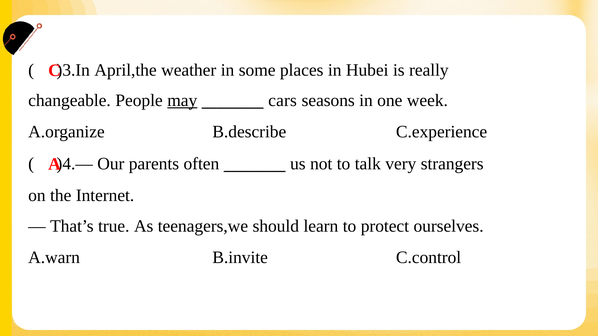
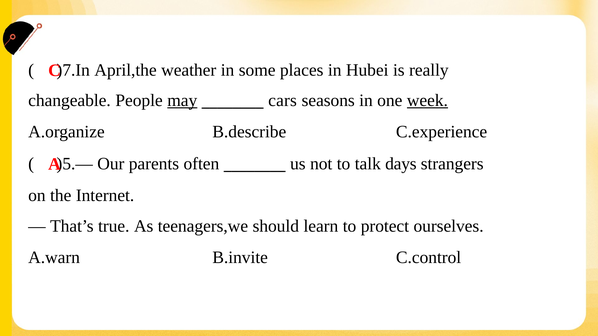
)3.In: )3.In -> )7.In (73, 70)
week underline: none -> present (427, 101)
)4.—: )4.— -> )5.— (75, 164)
very: very -> days (401, 164)
